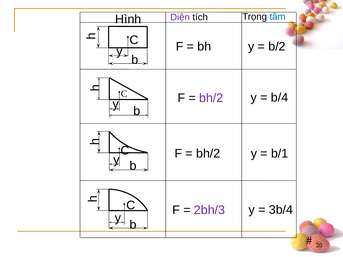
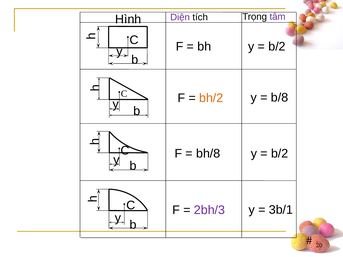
tâm colour: blue -> purple (278, 17)
b/4: b/4 -> b/8 (280, 98)
bh/2 colour: purple -> orange (211, 98)
bh/2: bh/2 -> bh/8 (208, 154)
b/1: b/1 -> b/2 (280, 154)
3b/4: 3b/4 -> 3b/1 (281, 210)
